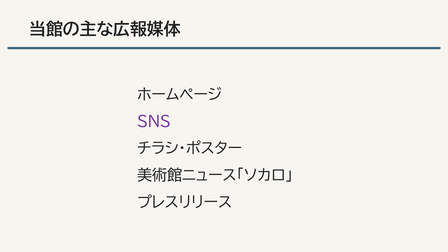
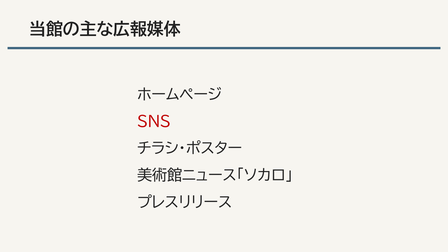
SNS colour: purple -> red (154, 122)
